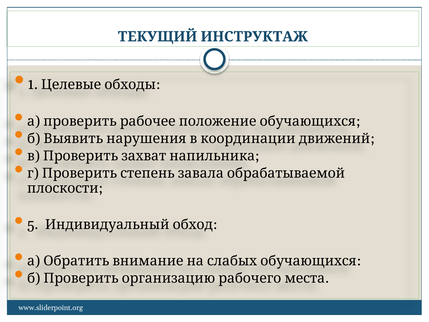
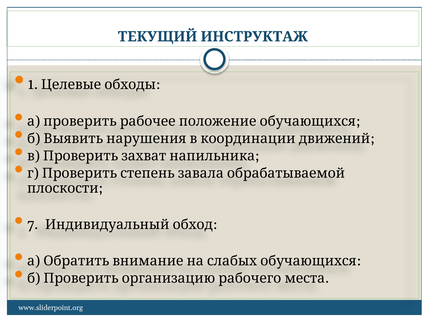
5: 5 -> 7 (33, 224)
